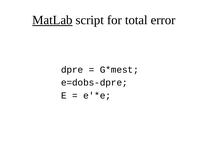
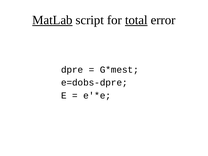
total underline: none -> present (136, 20)
